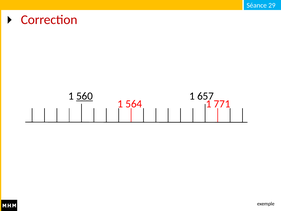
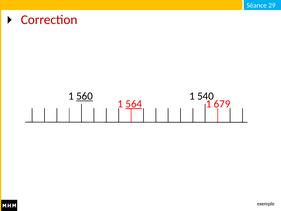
657: 657 -> 540 (206, 96)
564 underline: none -> present (134, 104)
771: 771 -> 679 (222, 104)
